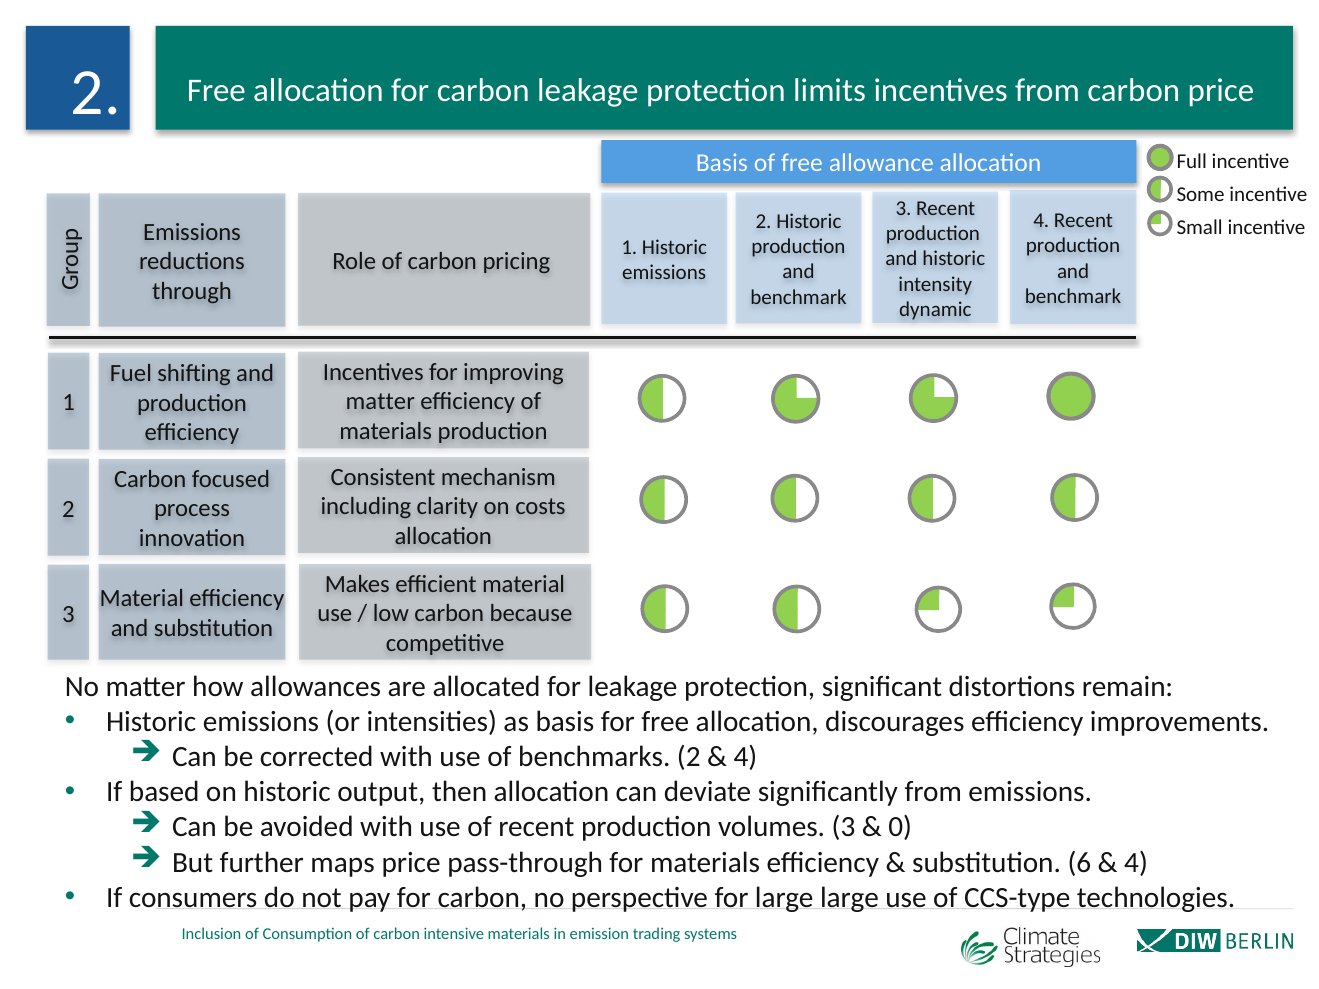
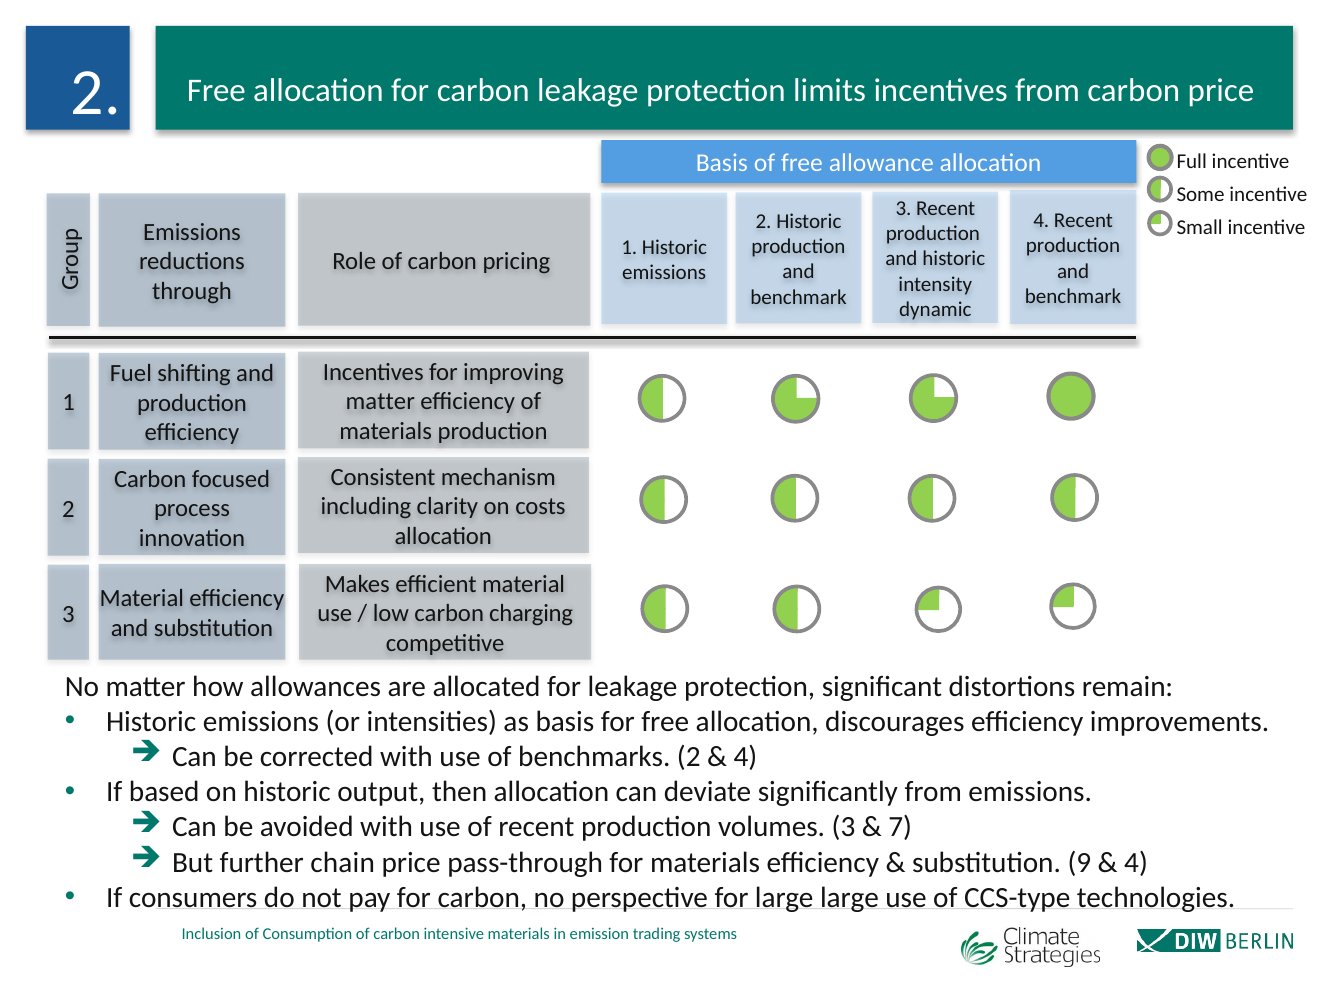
because: because -> charging (531, 614)
0: 0 -> 7 (900, 828)
maps: maps -> chain (343, 863)
6: 6 -> 9 (1079, 863)
